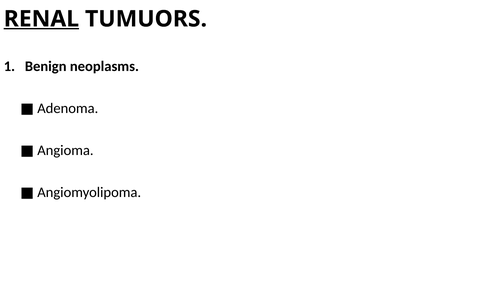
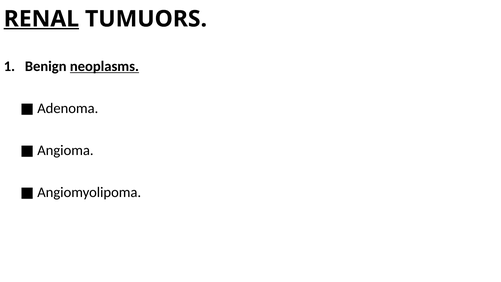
neoplasms underline: none -> present (104, 66)
